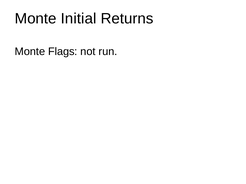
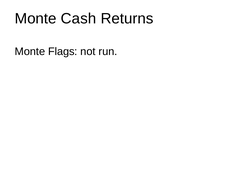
Initial: Initial -> Cash (79, 19)
